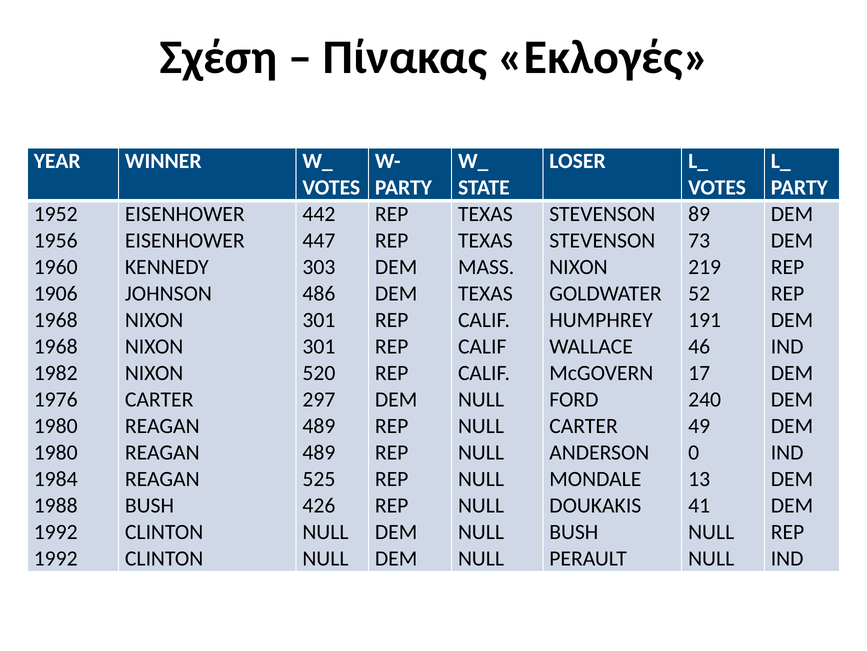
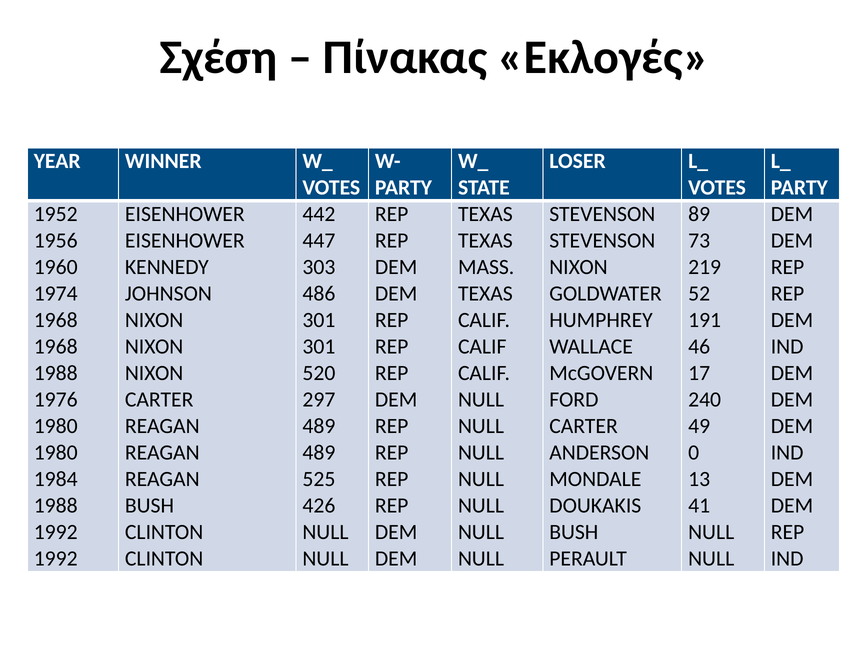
1906: 1906 -> 1974 (56, 293)
1982: 1982 -> 1988 (56, 373)
